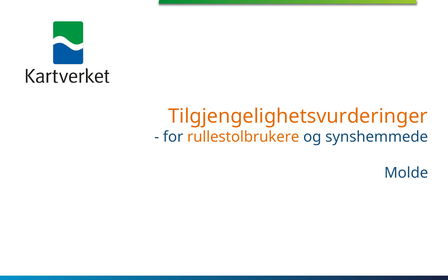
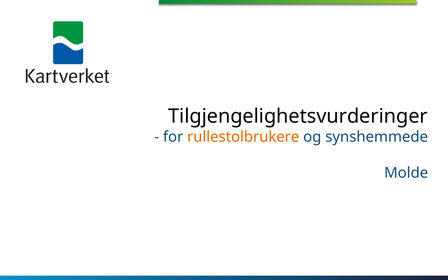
Tilgjengelighetsvurderinger colour: orange -> black (298, 116)
